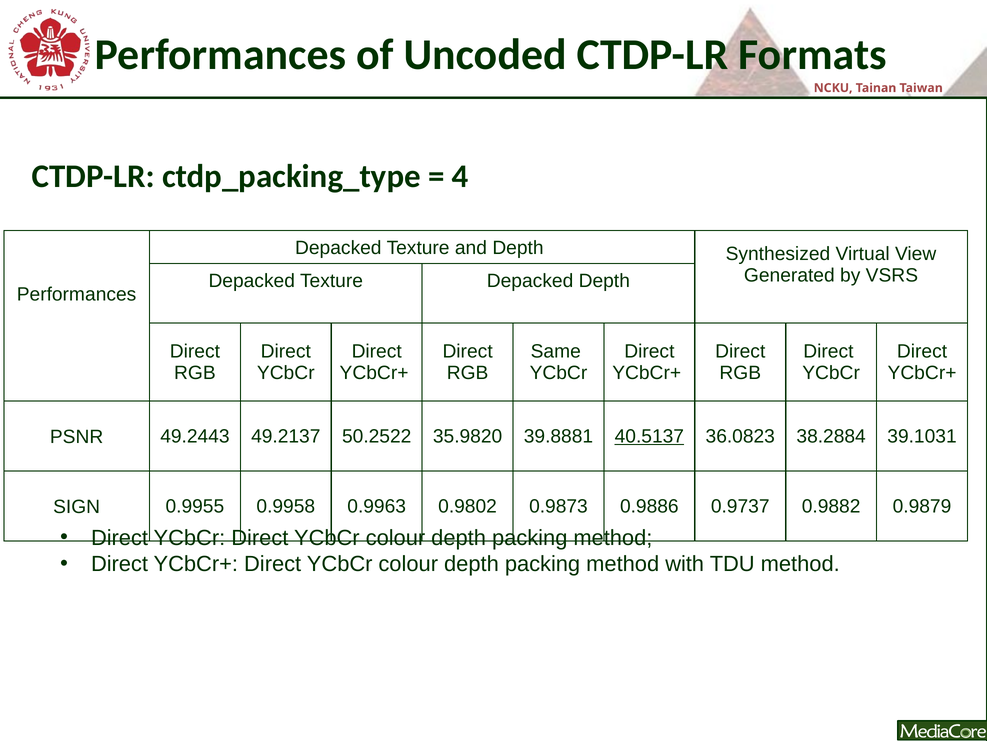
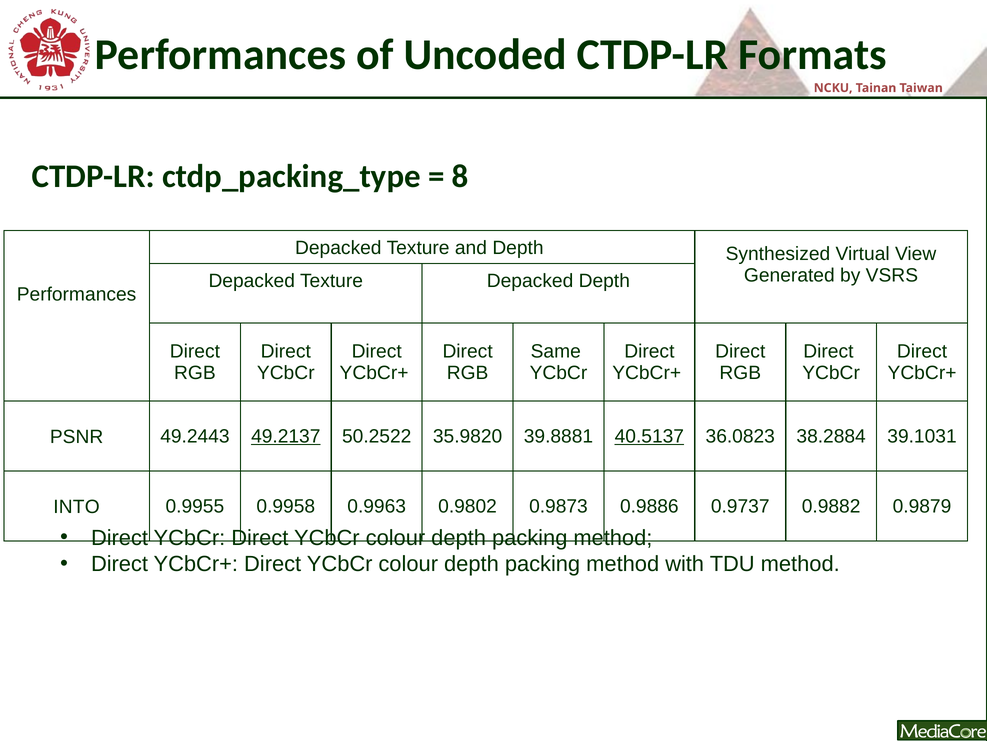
4: 4 -> 8 (460, 176)
49.2137 underline: none -> present (286, 436)
SIGN: SIGN -> INTO (77, 506)
